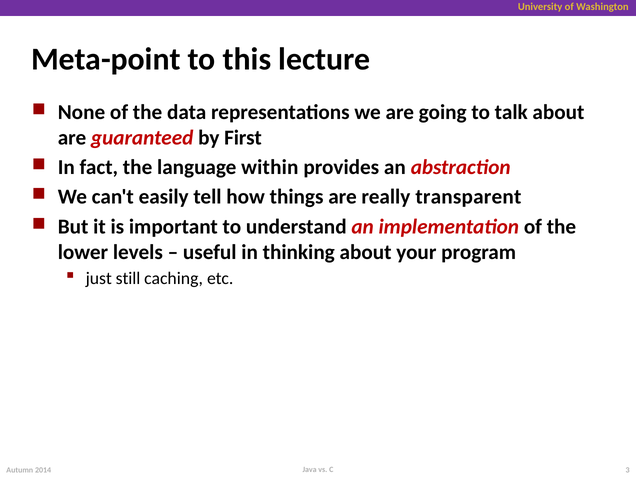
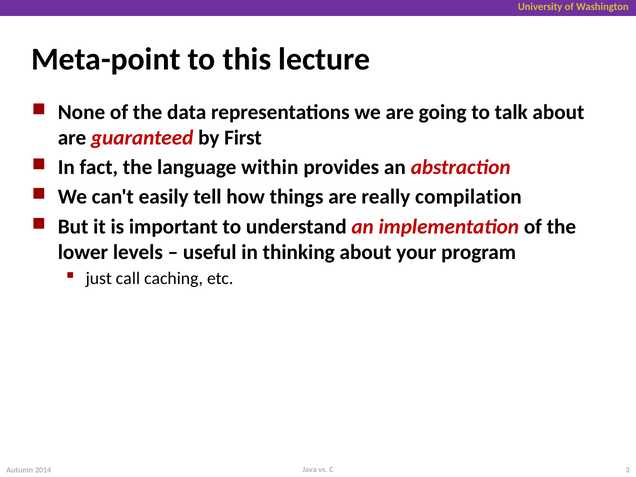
transparent: transparent -> compilation (468, 197)
still: still -> call (128, 279)
